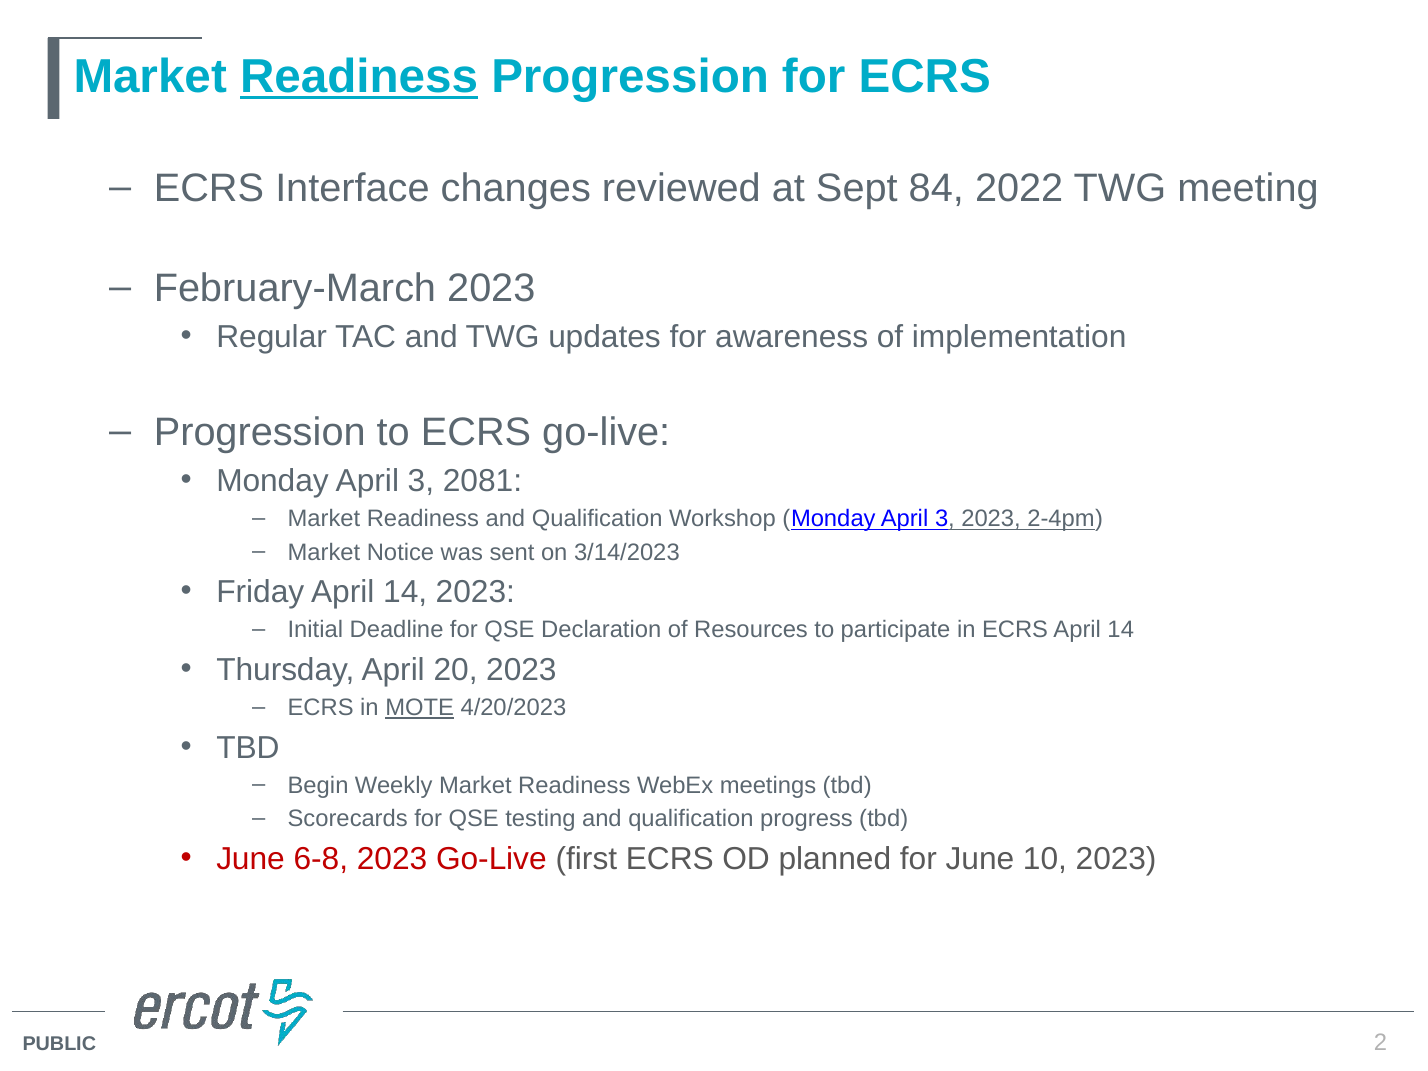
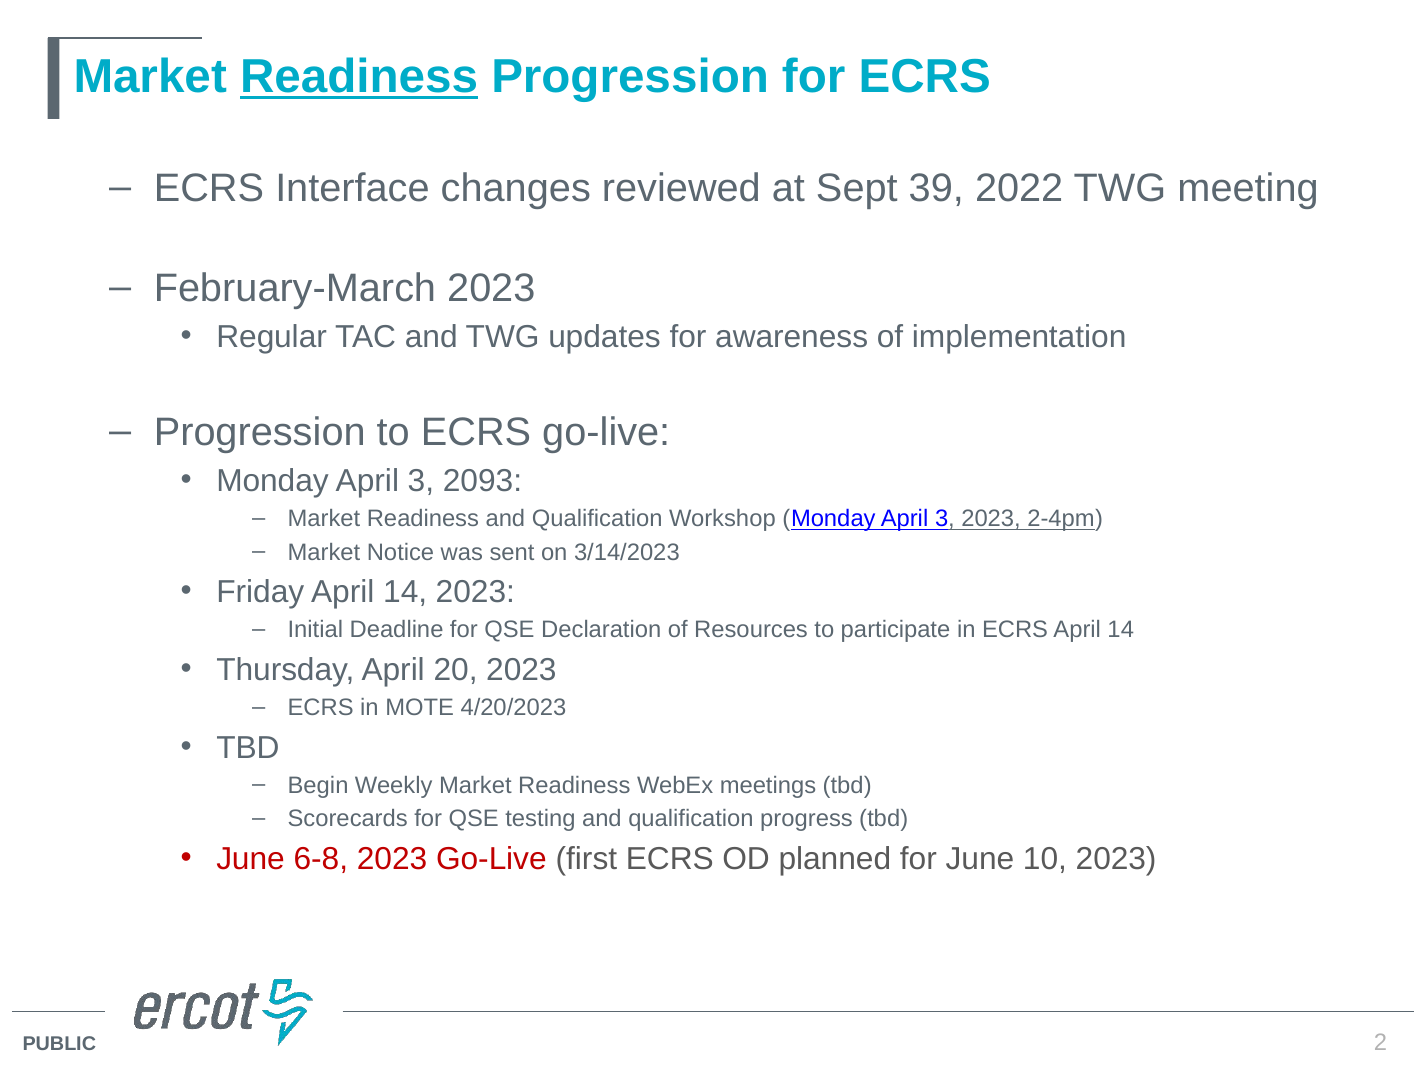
84: 84 -> 39 (936, 188)
2081: 2081 -> 2093 (482, 481)
MOTE underline: present -> none (420, 708)
